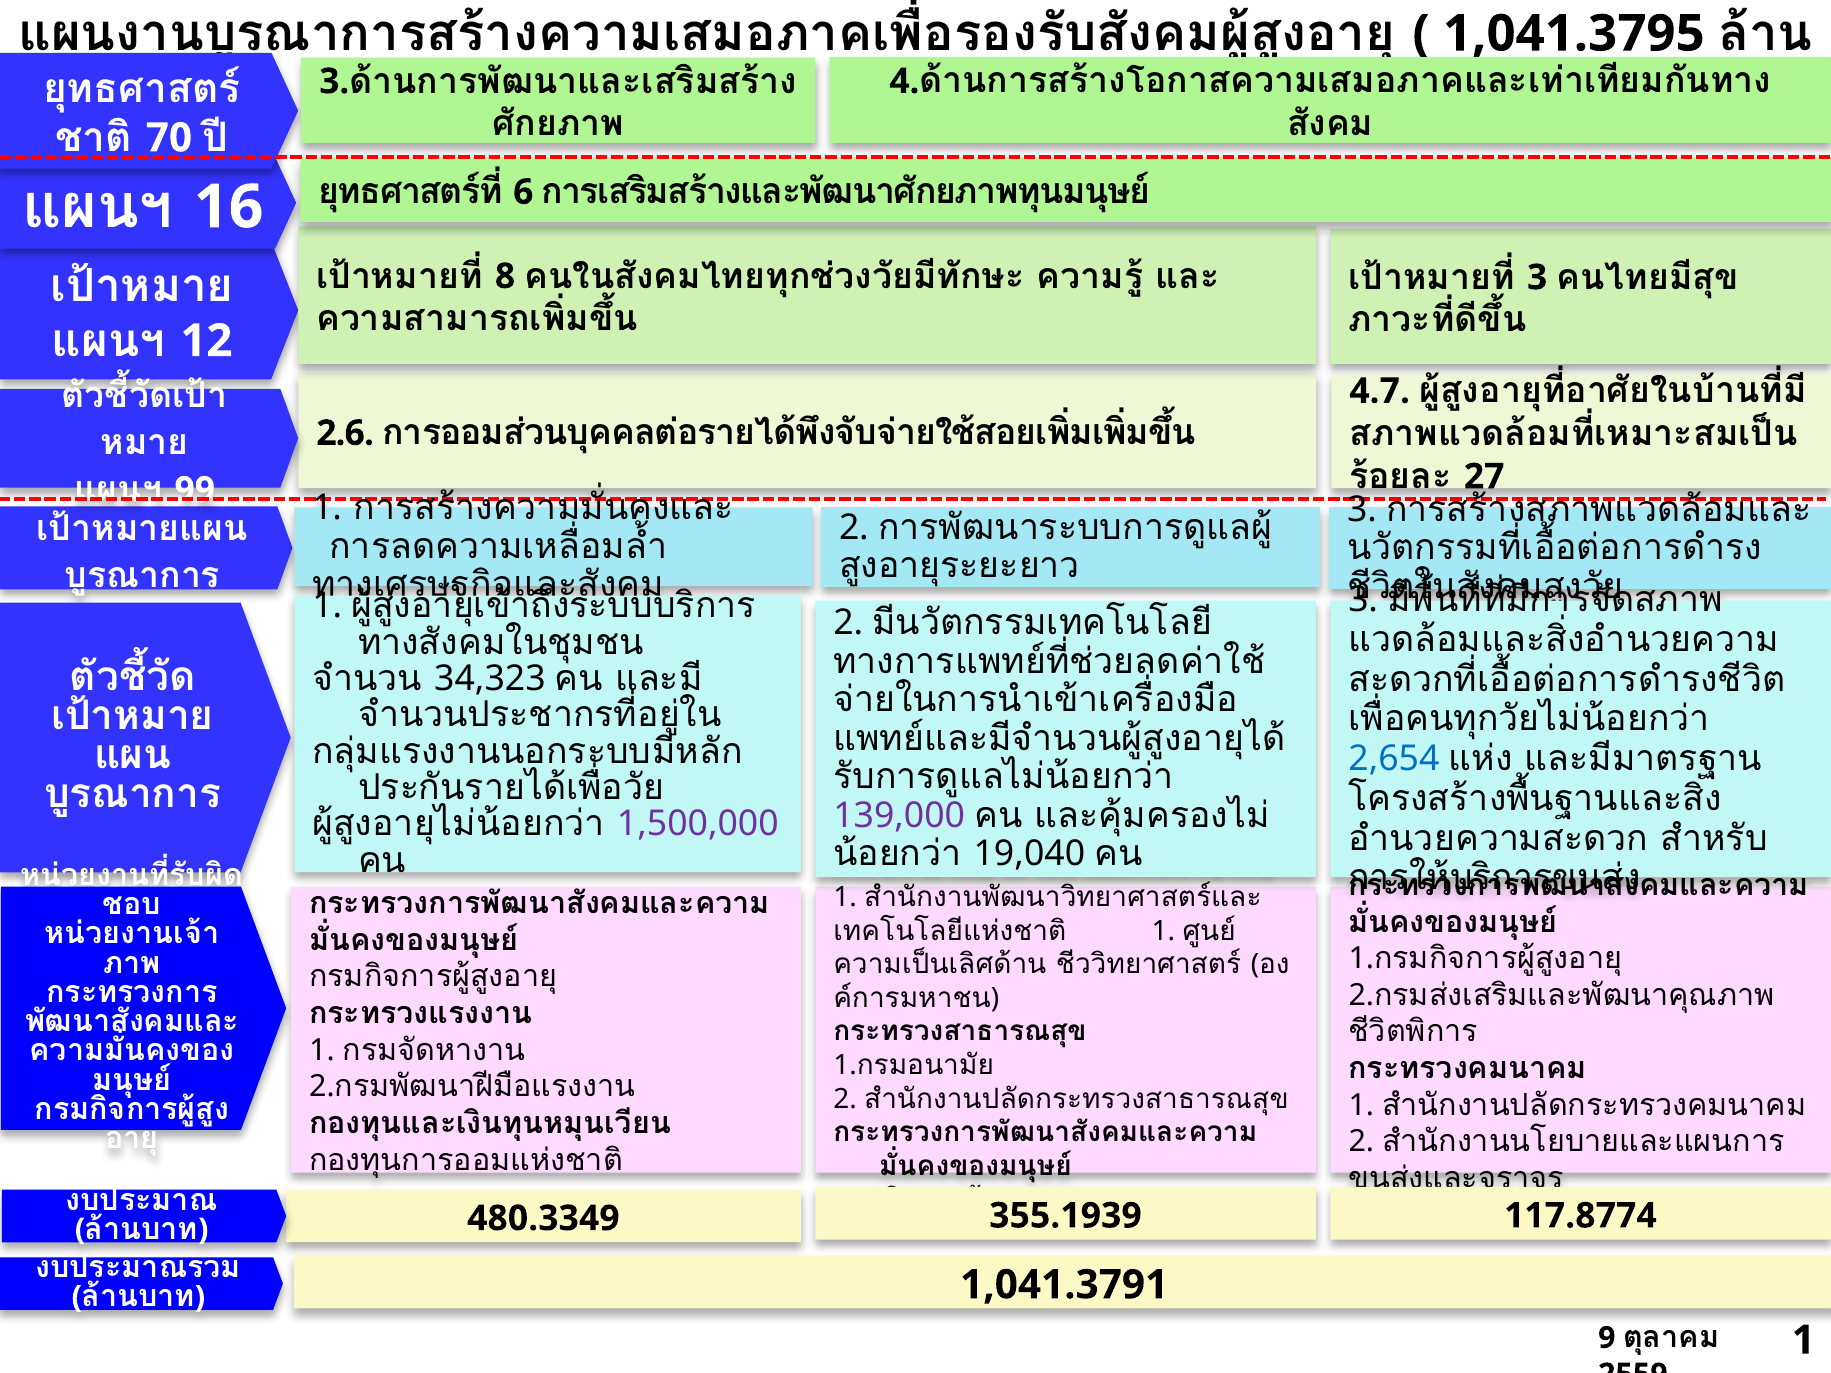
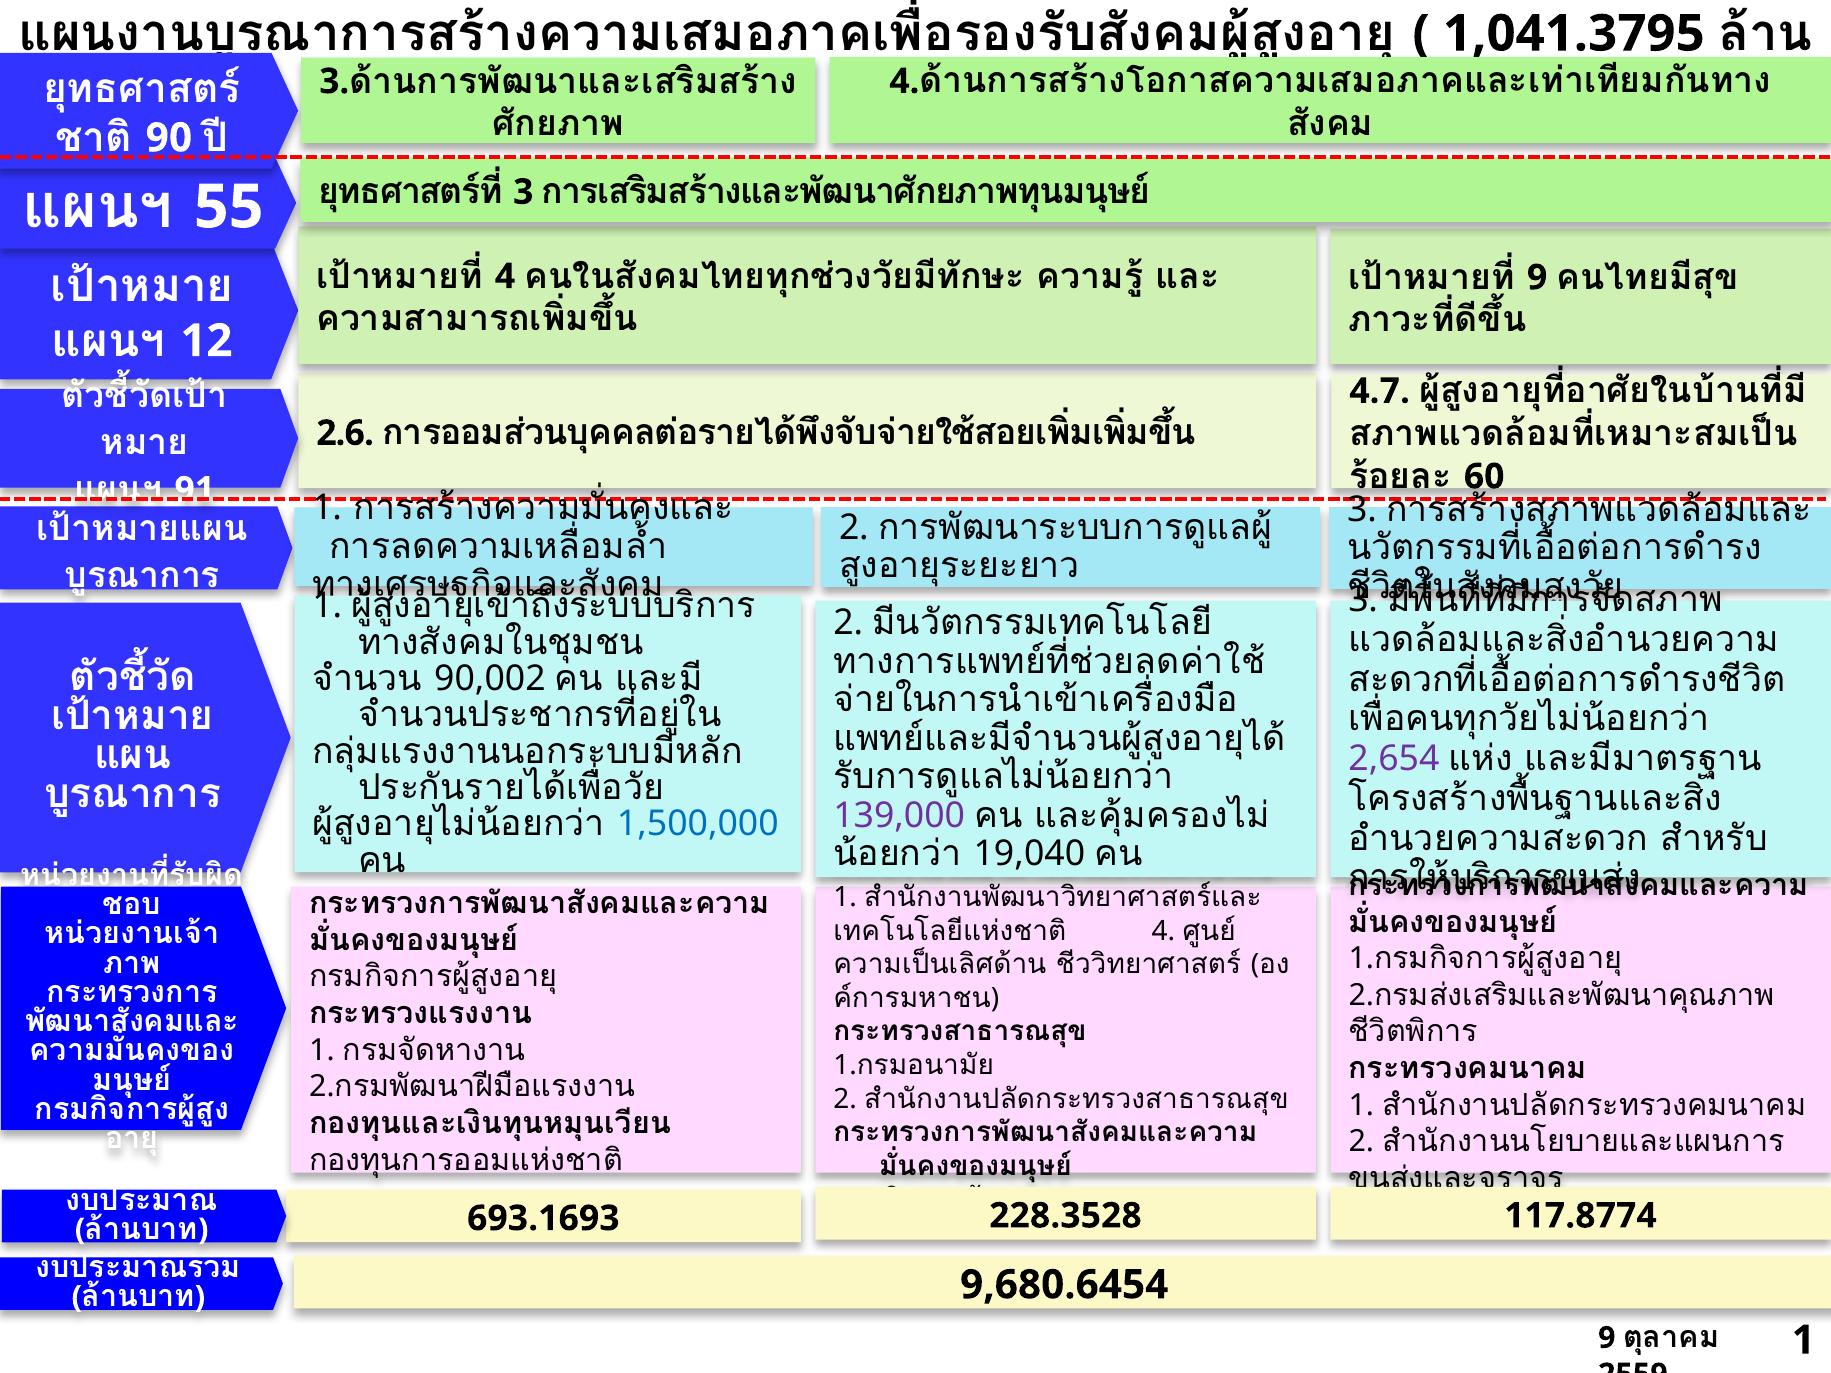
70: 70 -> 90 (169, 138)
6: 6 -> 3 (523, 192)
16: 16 -> 55 (229, 207)
8: 8 -> 4 (505, 276)
3: 3 -> 9 (1537, 278)
27: 27 -> 60 (1484, 477)
99: 99 -> 91 (195, 490)
34,323: 34,323 -> 90,002 (490, 679)
2,654 colour: blue -> purple (1394, 759)
1,500,000 colour: purple -> blue (698, 824)
1: 1 -> 4 (1163, 931)
355.1939: 355.1939 -> 228.3528 (1065, 1216)
480.3349: 480.3349 -> 693.1693 (543, 1219)
1,041.3791: 1,041.3791 -> 9,680.6454 (1064, 1285)
